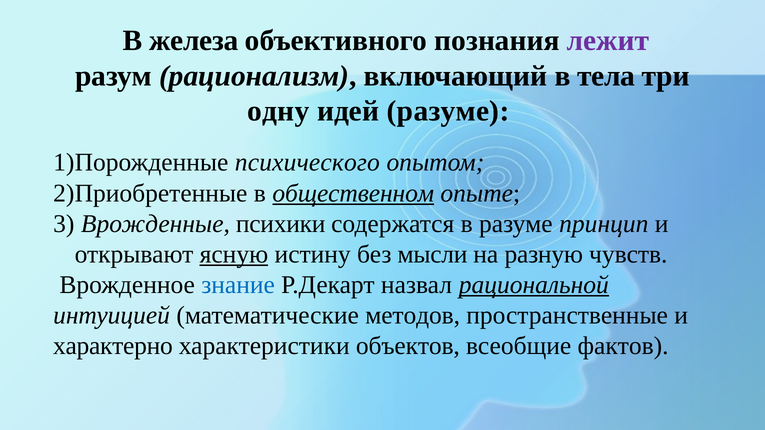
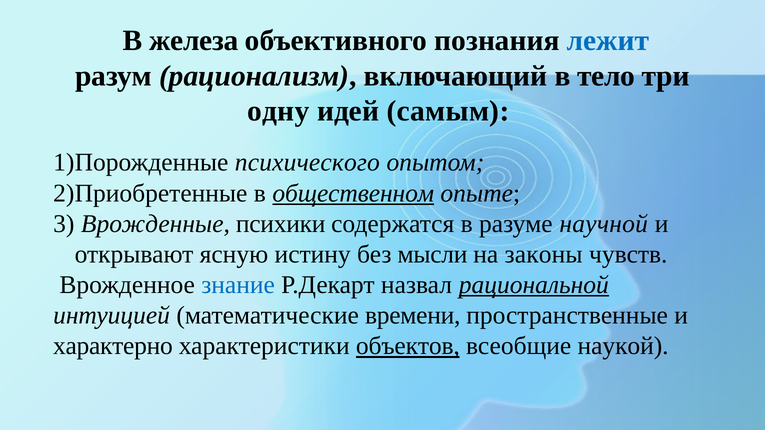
лежит colour: purple -> blue (608, 40)
тела: тела -> тело (606, 76)
идей разуме: разуме -> самым (448, 111)
принцип: принцип -> научной (604, 224)
ясную underline: present -> none (234, 254)
разную: разную -> законы (544, 254)
методов: методов -> времени (413, 316)
объектов underline: none -> present (408, 346)
фактов: фактов -> наукой (623, 346)
